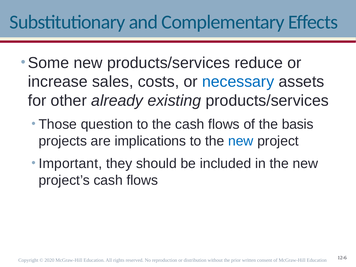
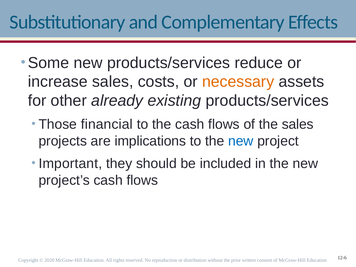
necessary colour: blue -> orange (238, 82)
question: question -> financial (107, 124)
the basis: basis -> sales (298, 124)
